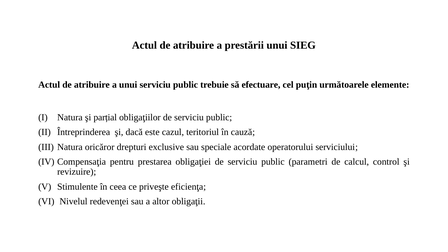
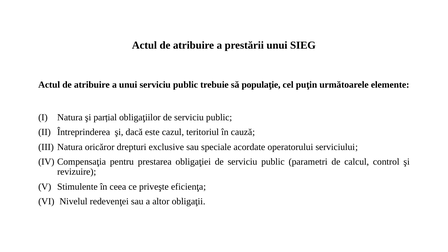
efectuare: efectuare -> populaţie (261, 85)
